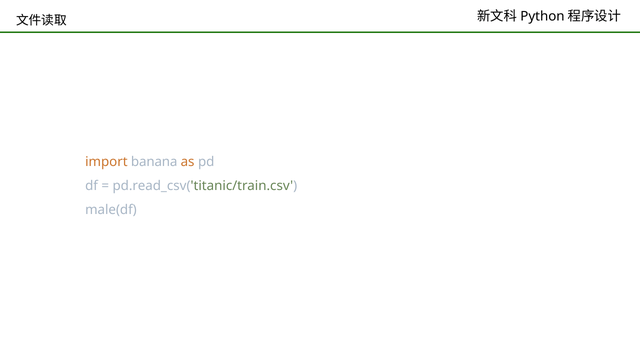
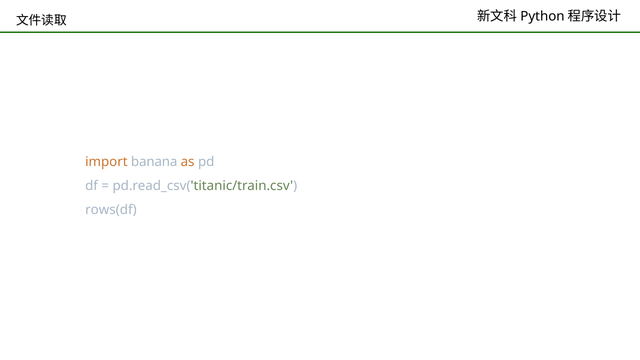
male(df: male(df -> rows(df (111, 210)
